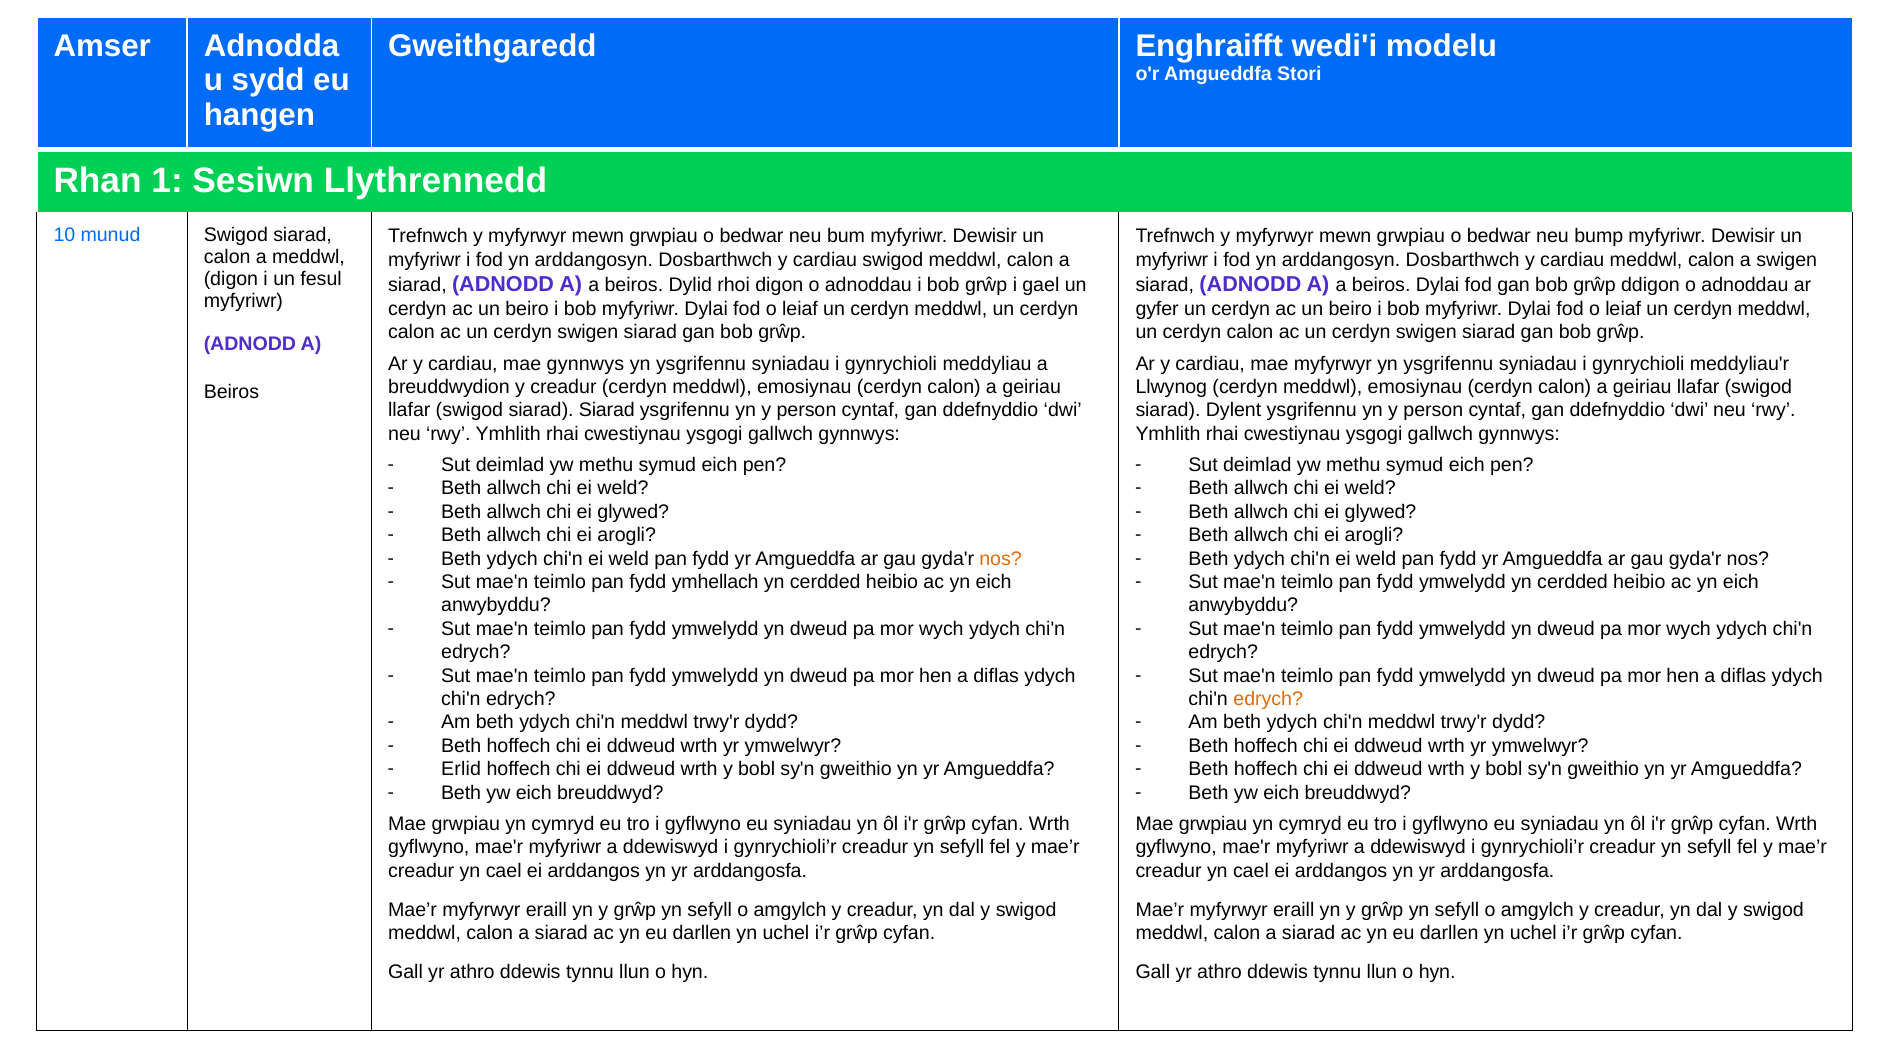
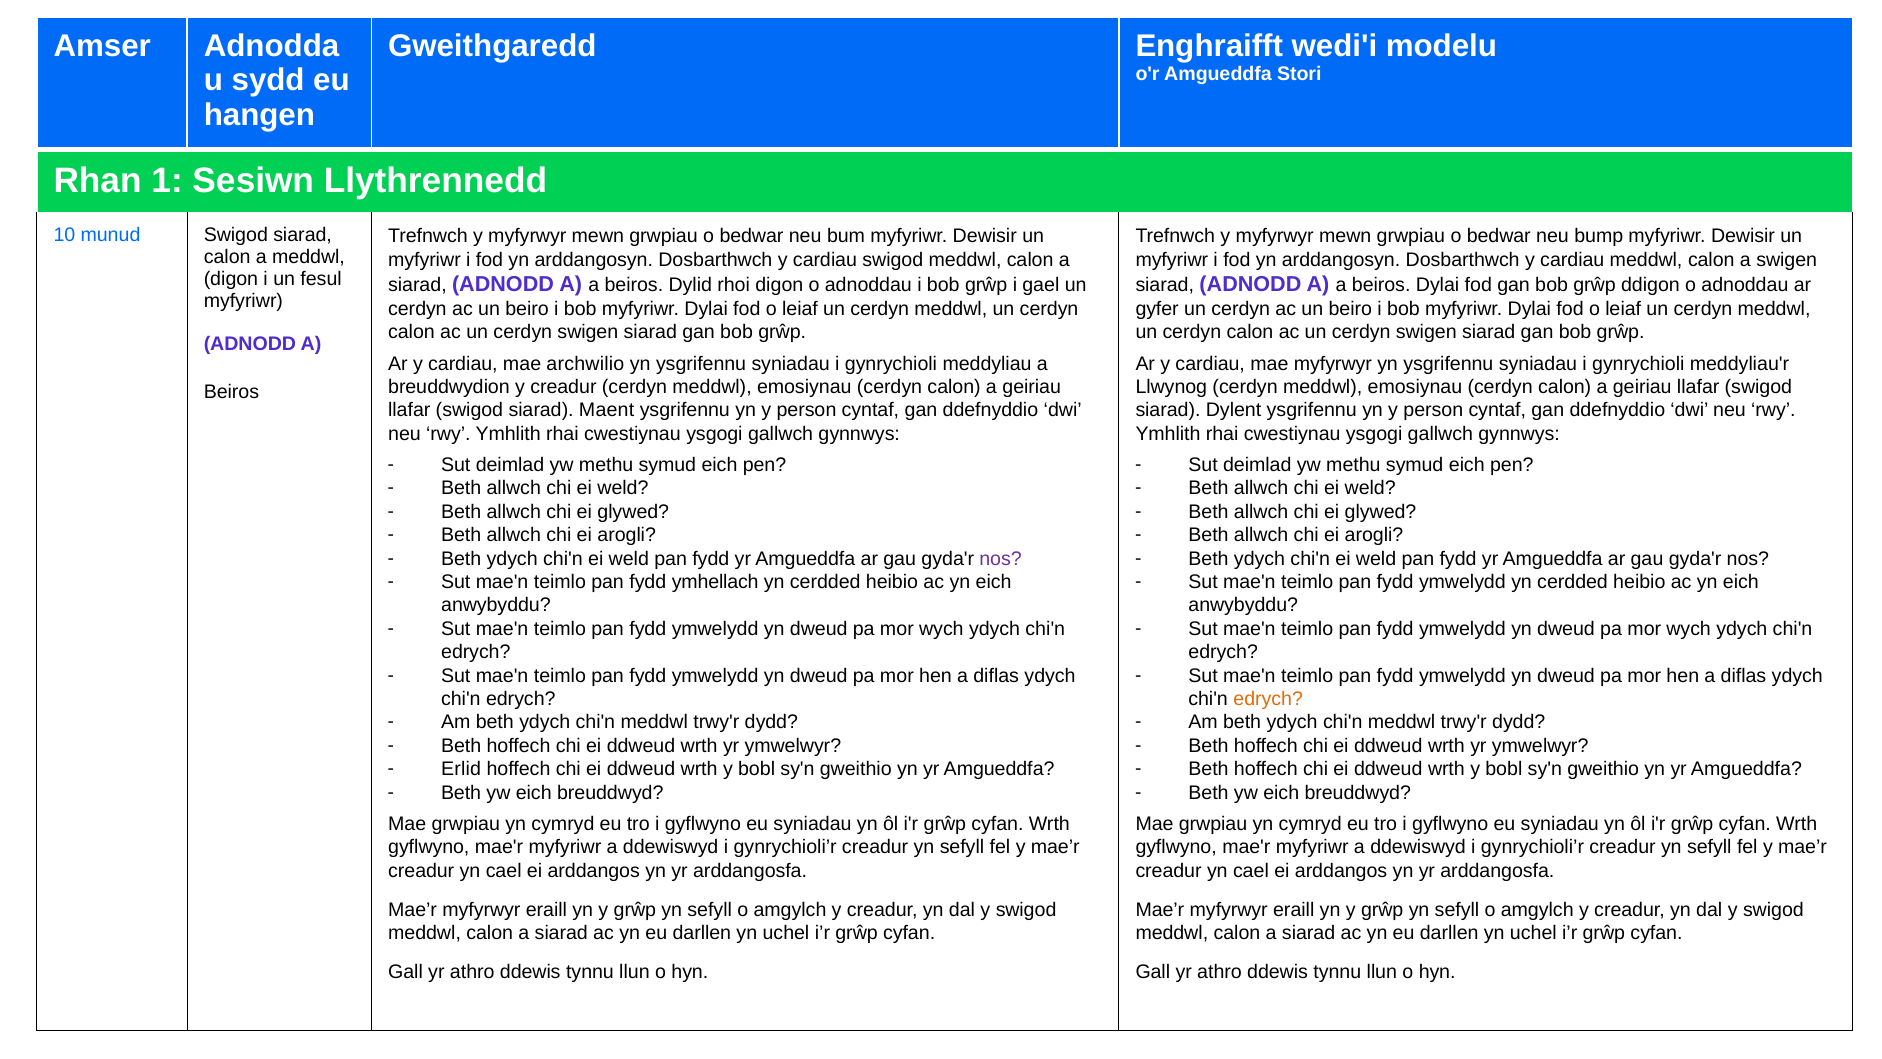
mae gynnwys: gynnwys -> archwilio (585, 363)
siarad Siarad: Siarad -> Maent (607, 410)
nos colour: orange -> purple (1001, 558)
